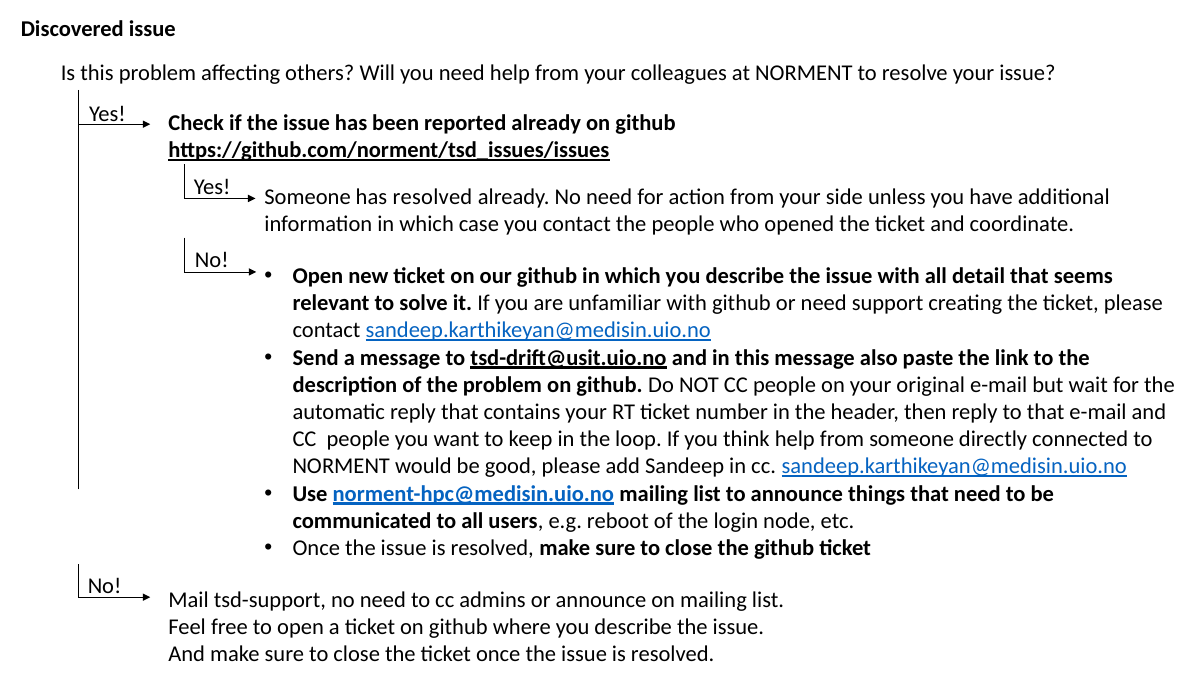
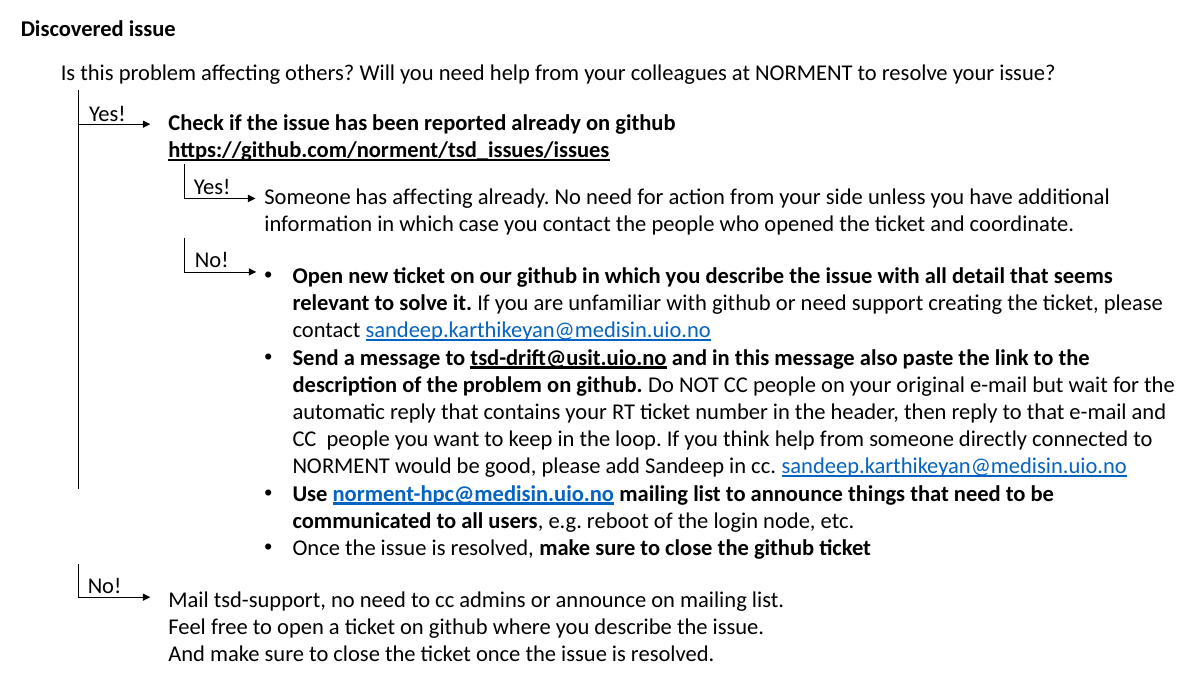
has resolved: resolved -> affecting (433, 197)
